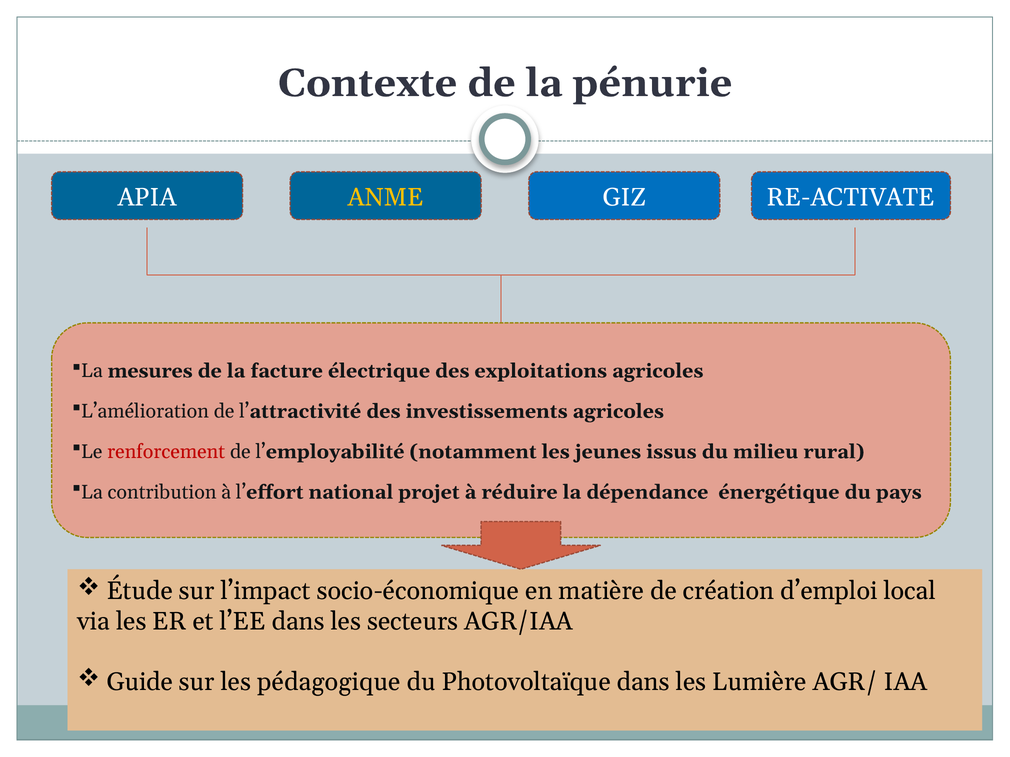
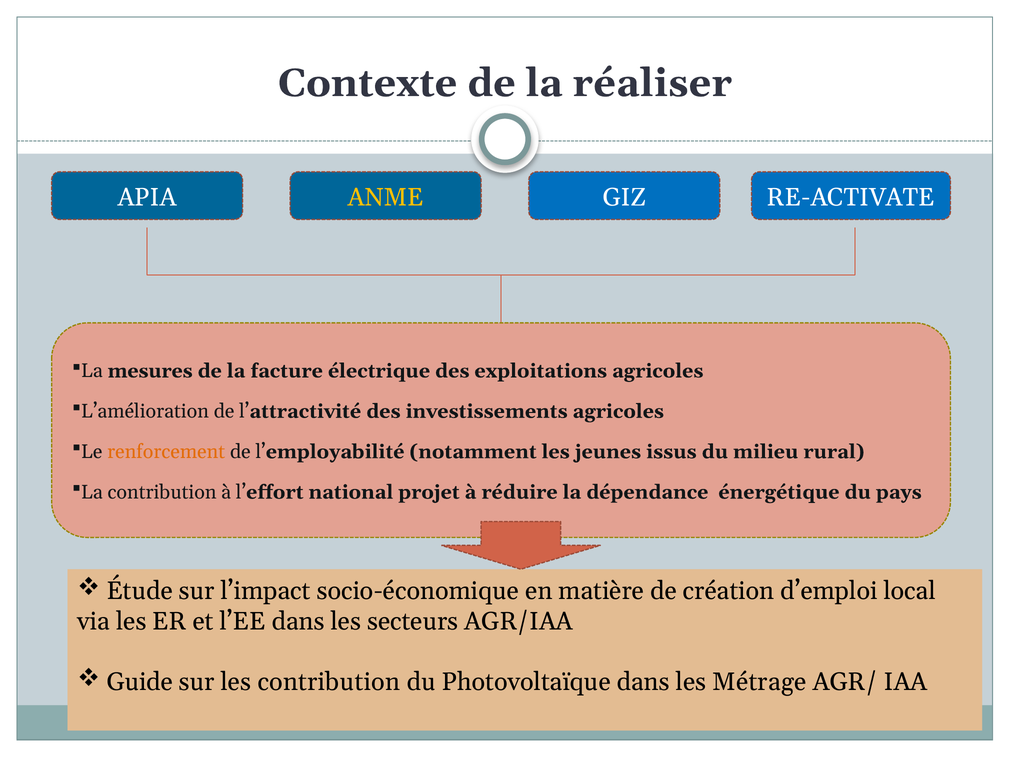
pénurie: pénurie -> réaliser (652, 83)
renforcement colour: red -> orange (166, 452)
les pédagogique: pédagogique -> contribution (329, 682)
Lumière: Lumière -> Métrage (759, 682)
